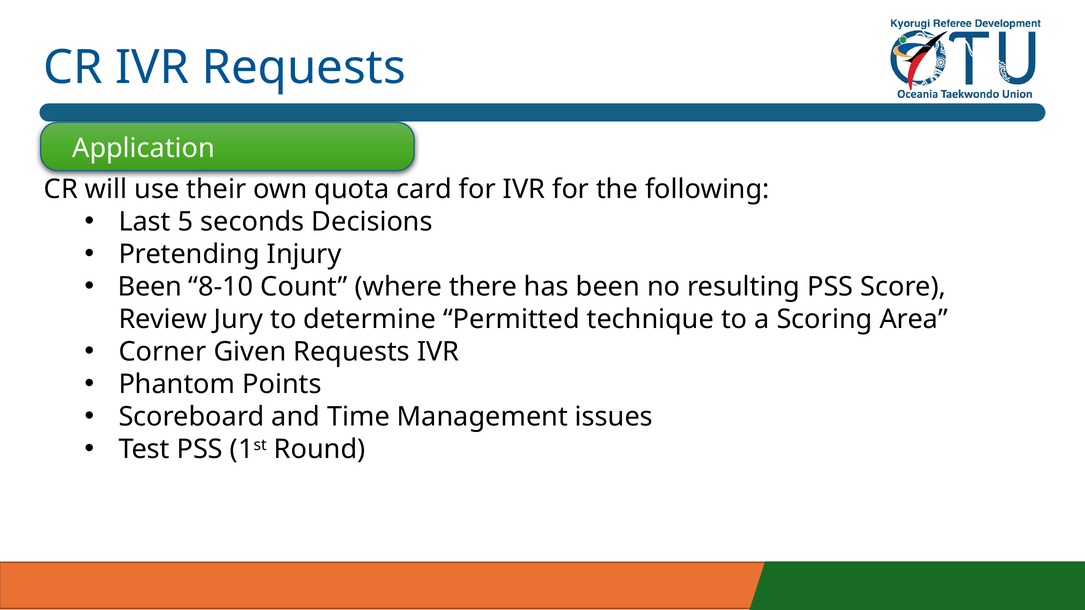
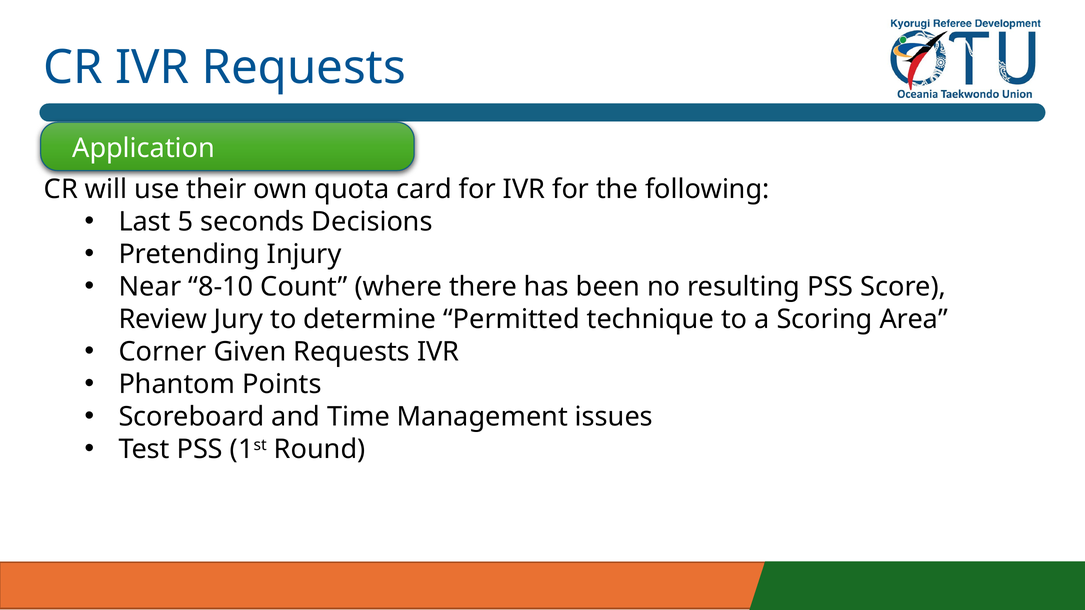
Been: Been -> Near (150, 287)
